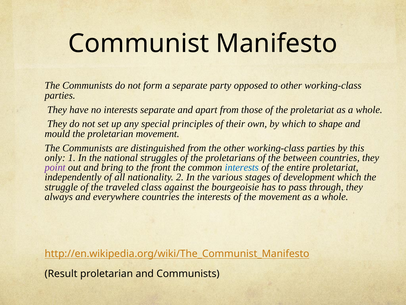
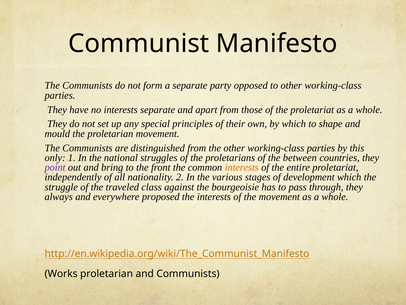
interests colour: blue -> orange (242, 167)
everywhere countries: countries -> proposed (161, 197)
Result: Result -> Works (61, 273)
